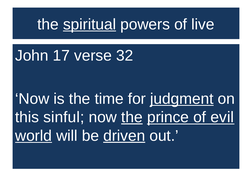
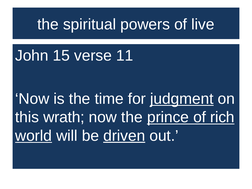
spiritual underline: present -> none (90, 24)
17: 17 -> 15 (61, 56)
32: 32 -> 11 (125, 56)
sinful: sinful -> wrath (64, 117)
the underline: present -> none (132, 117)
evil: evil -> rich (222, 117)
